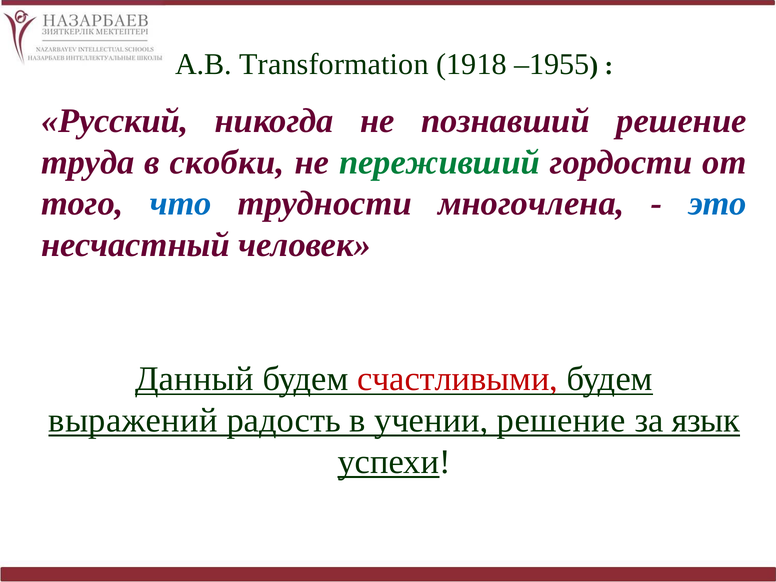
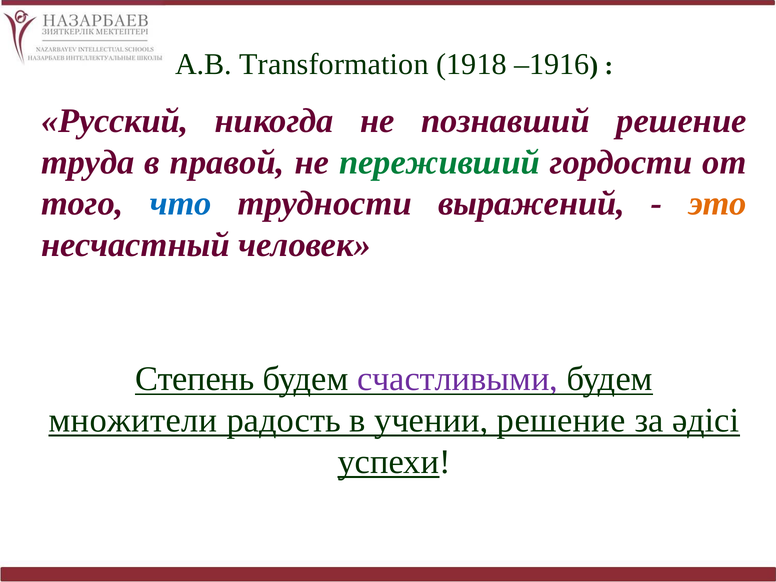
–1955: –1955 -> –1916 (552, 64)
скобки: скобки -> правой (227, 162)
многочлена: многочлена -> выражений (531, 204)
это colour: blue -> orange (718, 204)
Данный: Данный -> Степень (195, 379)
счастливыми colour: red -> purple (458, 379)
выражений: выражений -> множители (133, 420)
язык: язык -> әдісі (706, 420)
